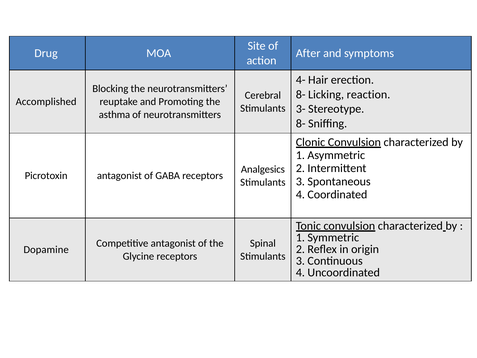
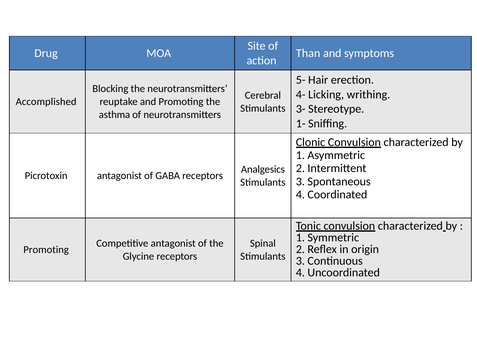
After: After -> Than (308, 53)
4-: 4- -> 5- (301, 80)
8-: 8- -> 4- (301, 94)
reaction: reaction -> writhing (369, 94)
8-: 8- -> 1- (301, 124)
Dopamine: Dopamine -> Promoting (46, 250)
